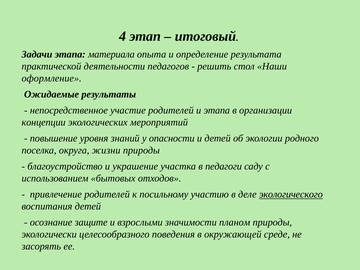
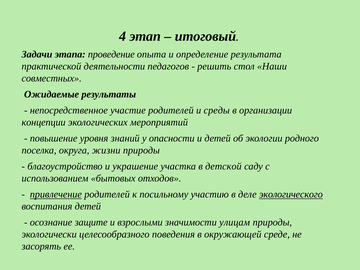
материала: материала -> проведение (111, 54)
оформление: оформление -> совместных (52, 78)
и этапа: этапа -> среды (217, 110)
педагоги: педагоги -> детской (223, 166)
привлечение underline: none -> present (56, 194)
планом: планом -> улицам (235, 222)
